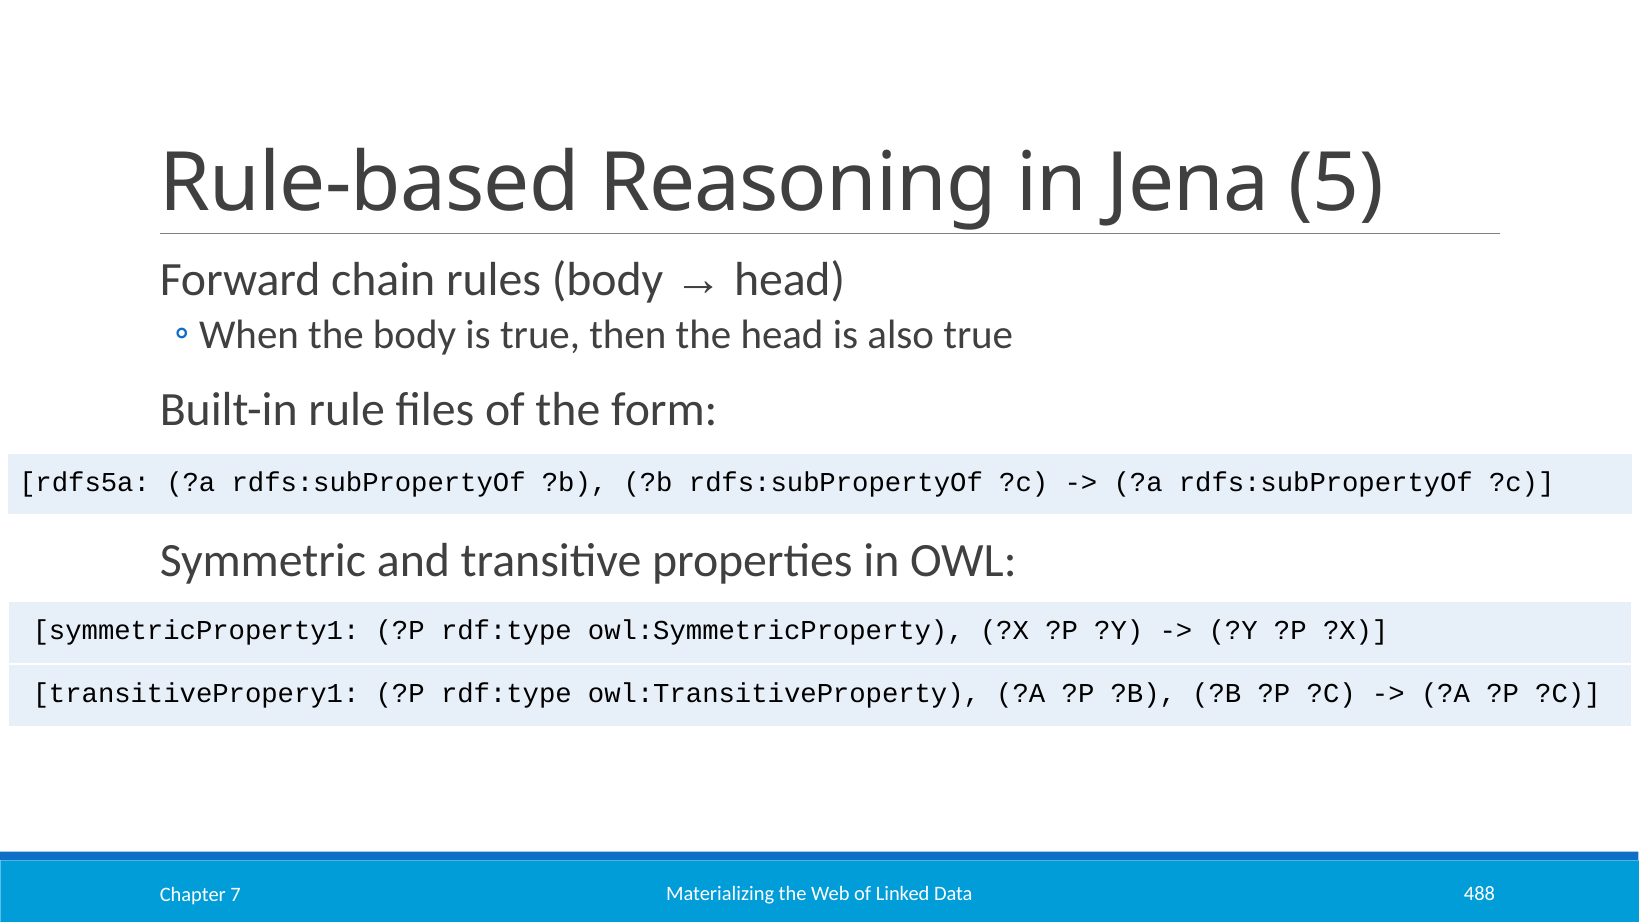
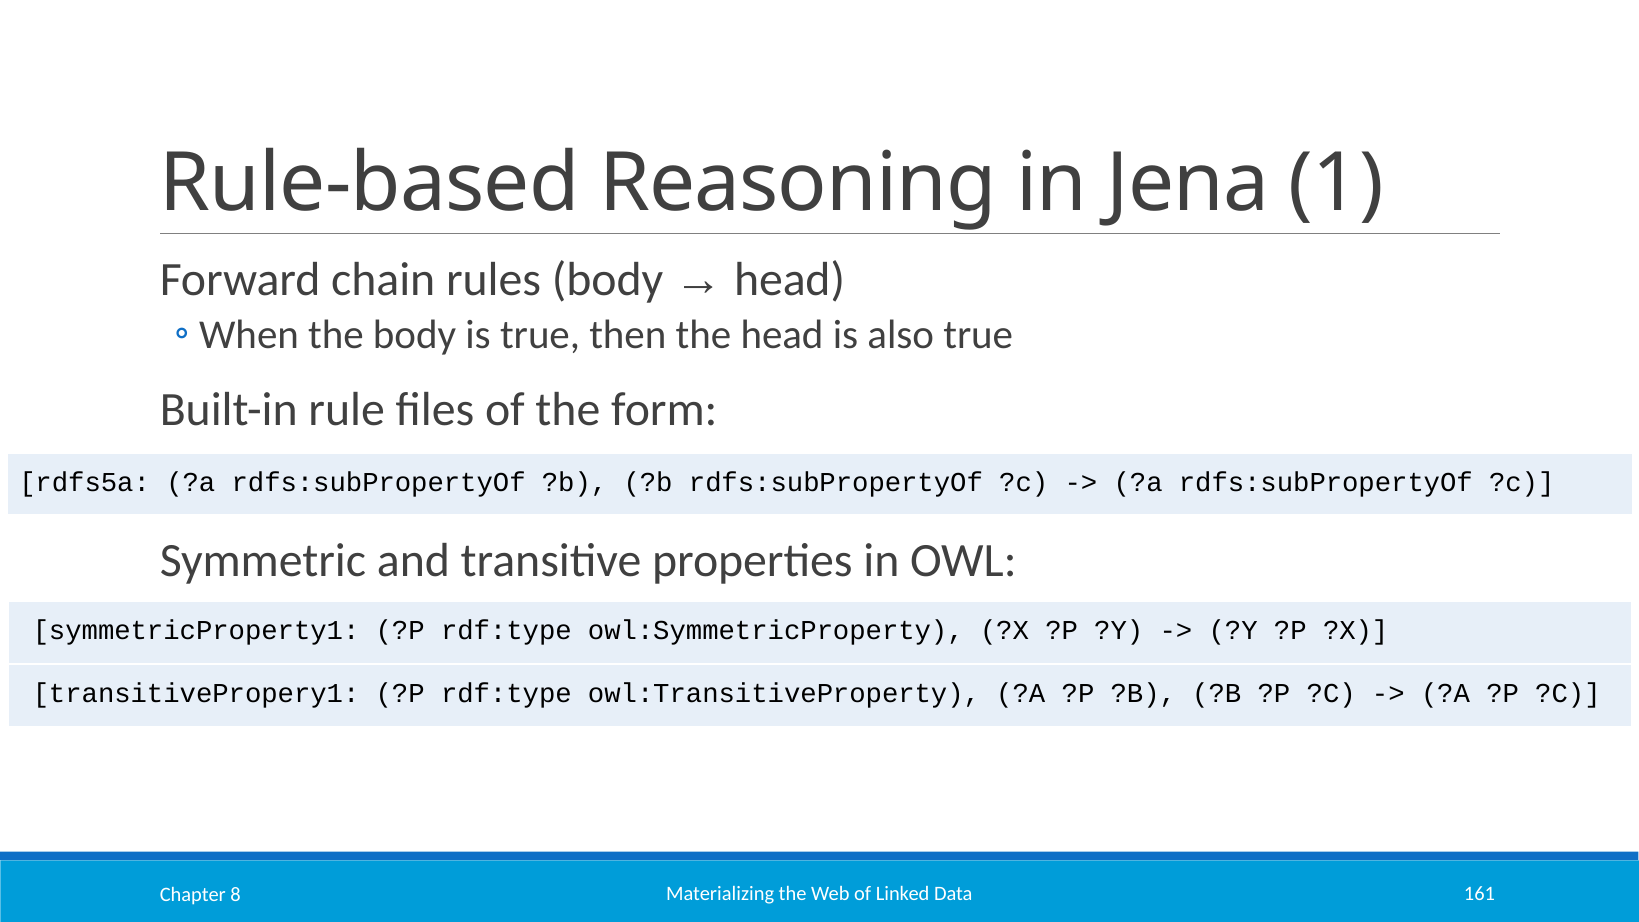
5: 5 -> 1 (1336, 184)
488: 488 -> 161 (1479, 894)
7: 7 -> 8 (236, 894)
